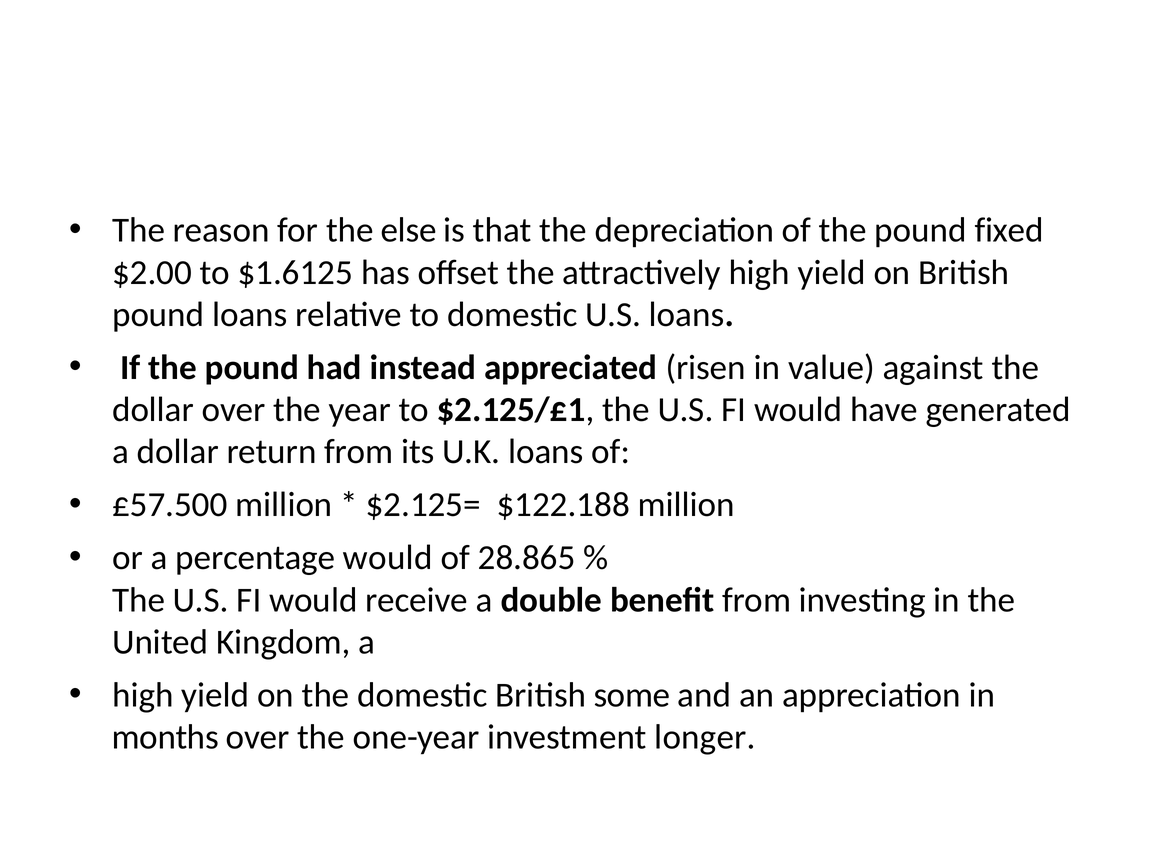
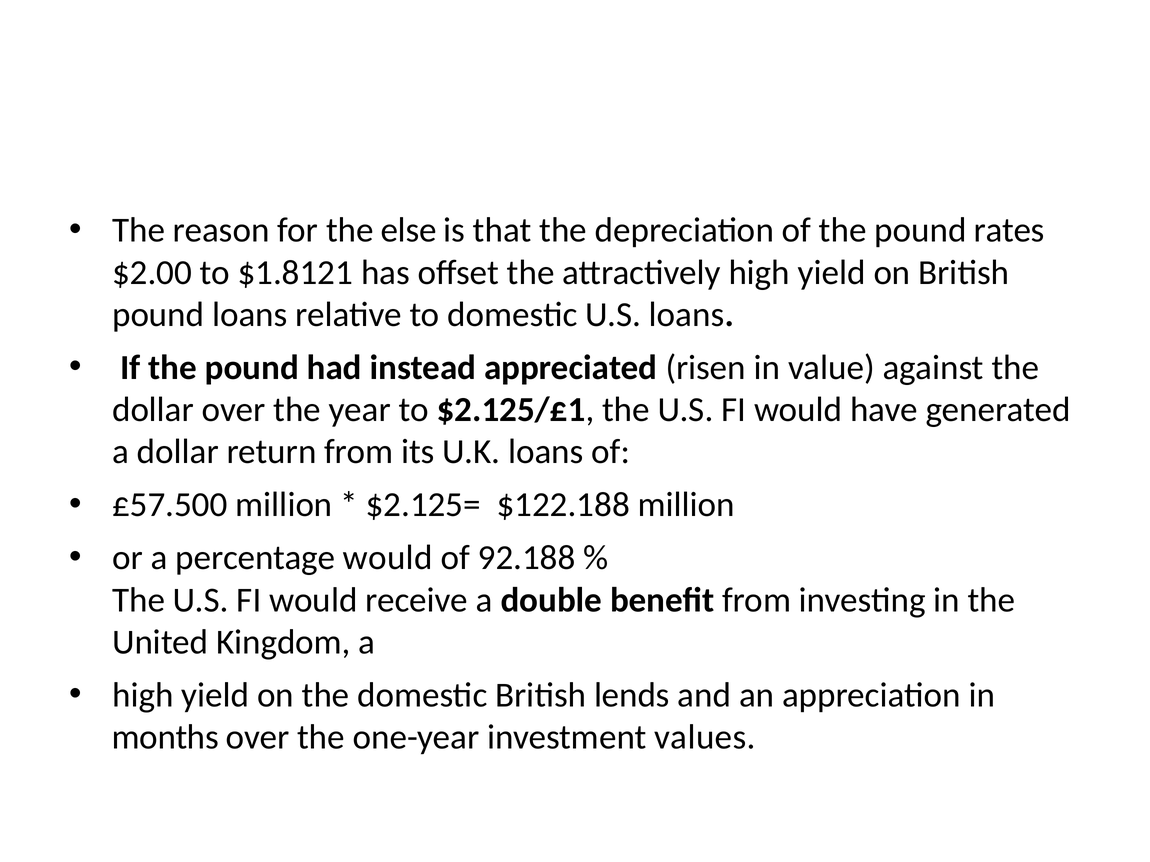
fixed: fixed -> rates (1009, 231)
$1.6125: $1.6125 -> $1.8121 (295, 273)
28.865: 28.865 -> 92.188 (527, 558)
some: some -> lends (632, 696)
longer: longer -> values (705, 738)
